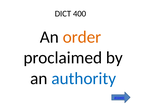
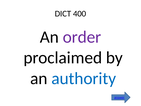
order colour: orange -> purple (82, 37)
